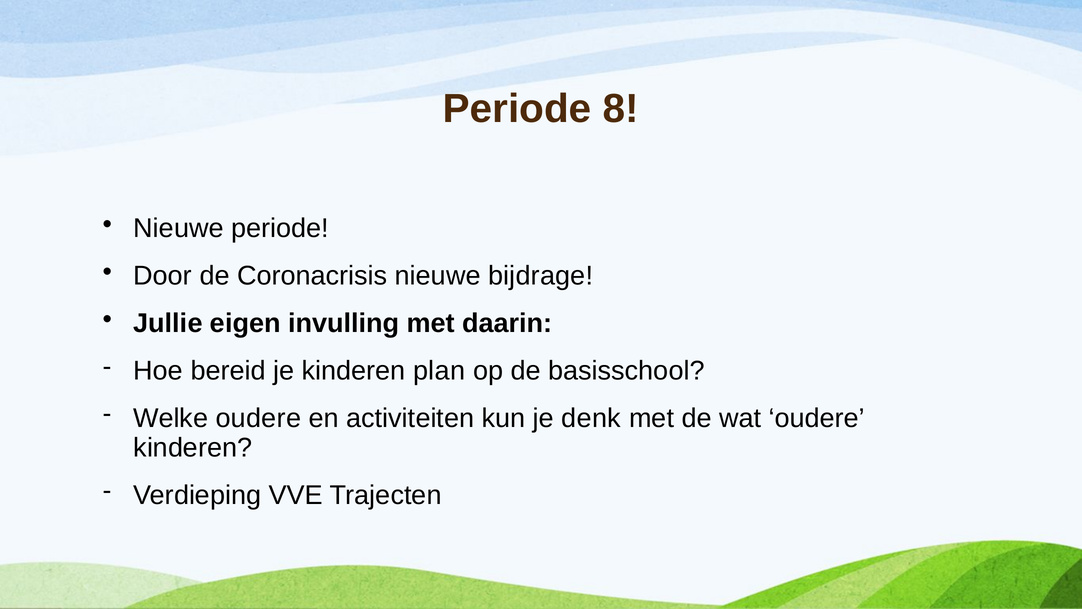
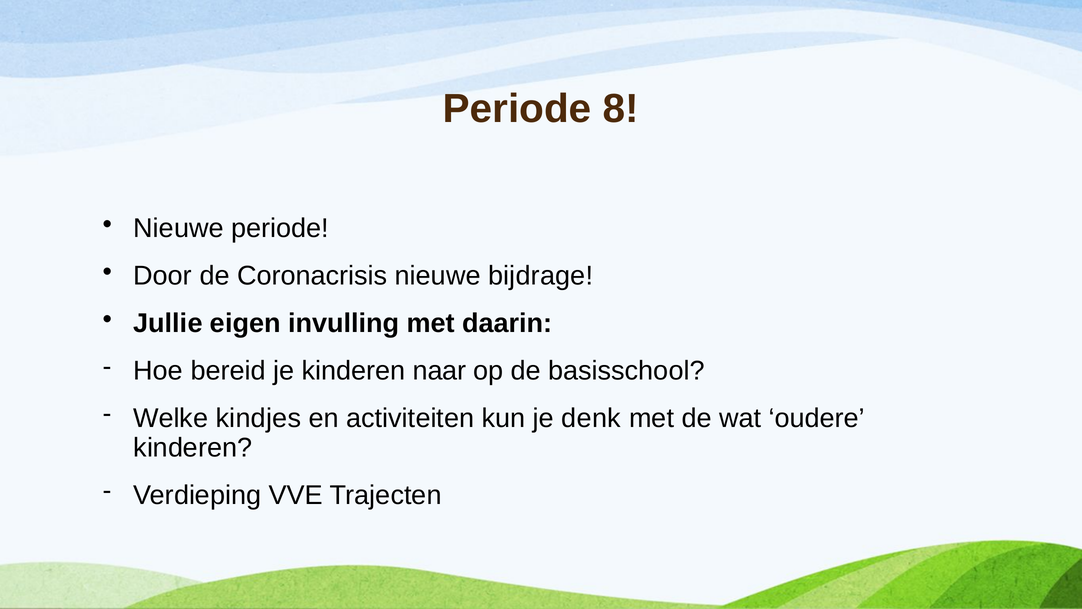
plan: plan -> naar (439, 371)
Welke oudere: oudere -> kindjes (258, 418)
